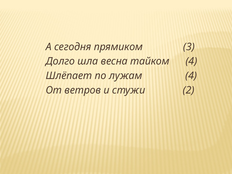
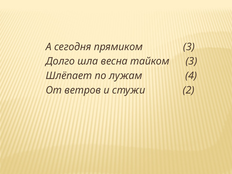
тайком 4: 4 -> 3 (191, 61)
